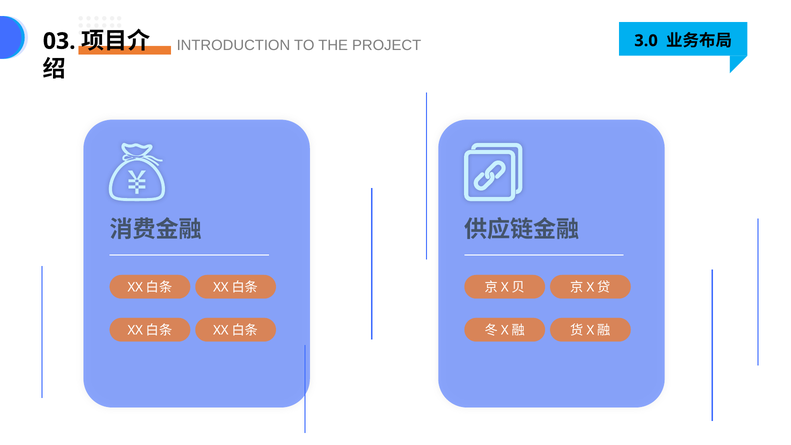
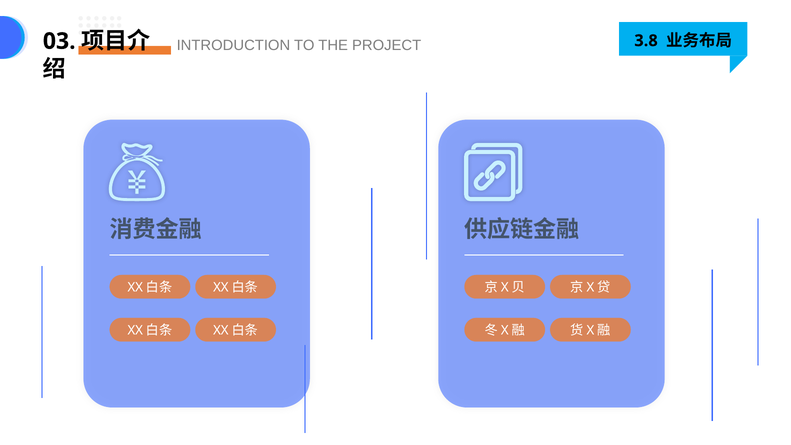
3.0: 3.0 -> 3.8 (646, 41)
